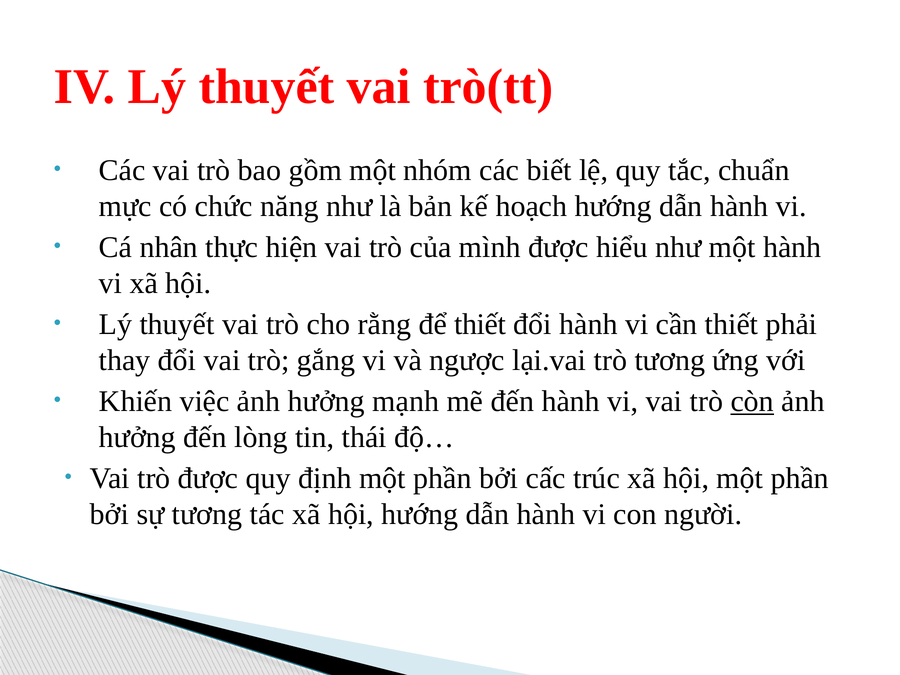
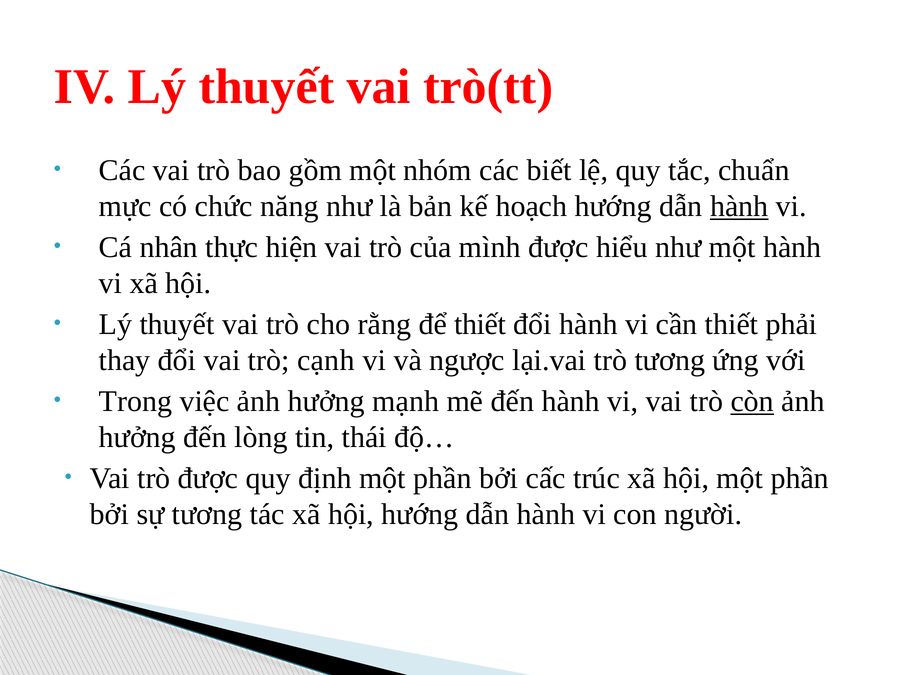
hành underline: none -> present (739, 206)
gắng: gắng -> cạnh (326, 360)
Khiến: Khiến -> Trong (135, 401)
